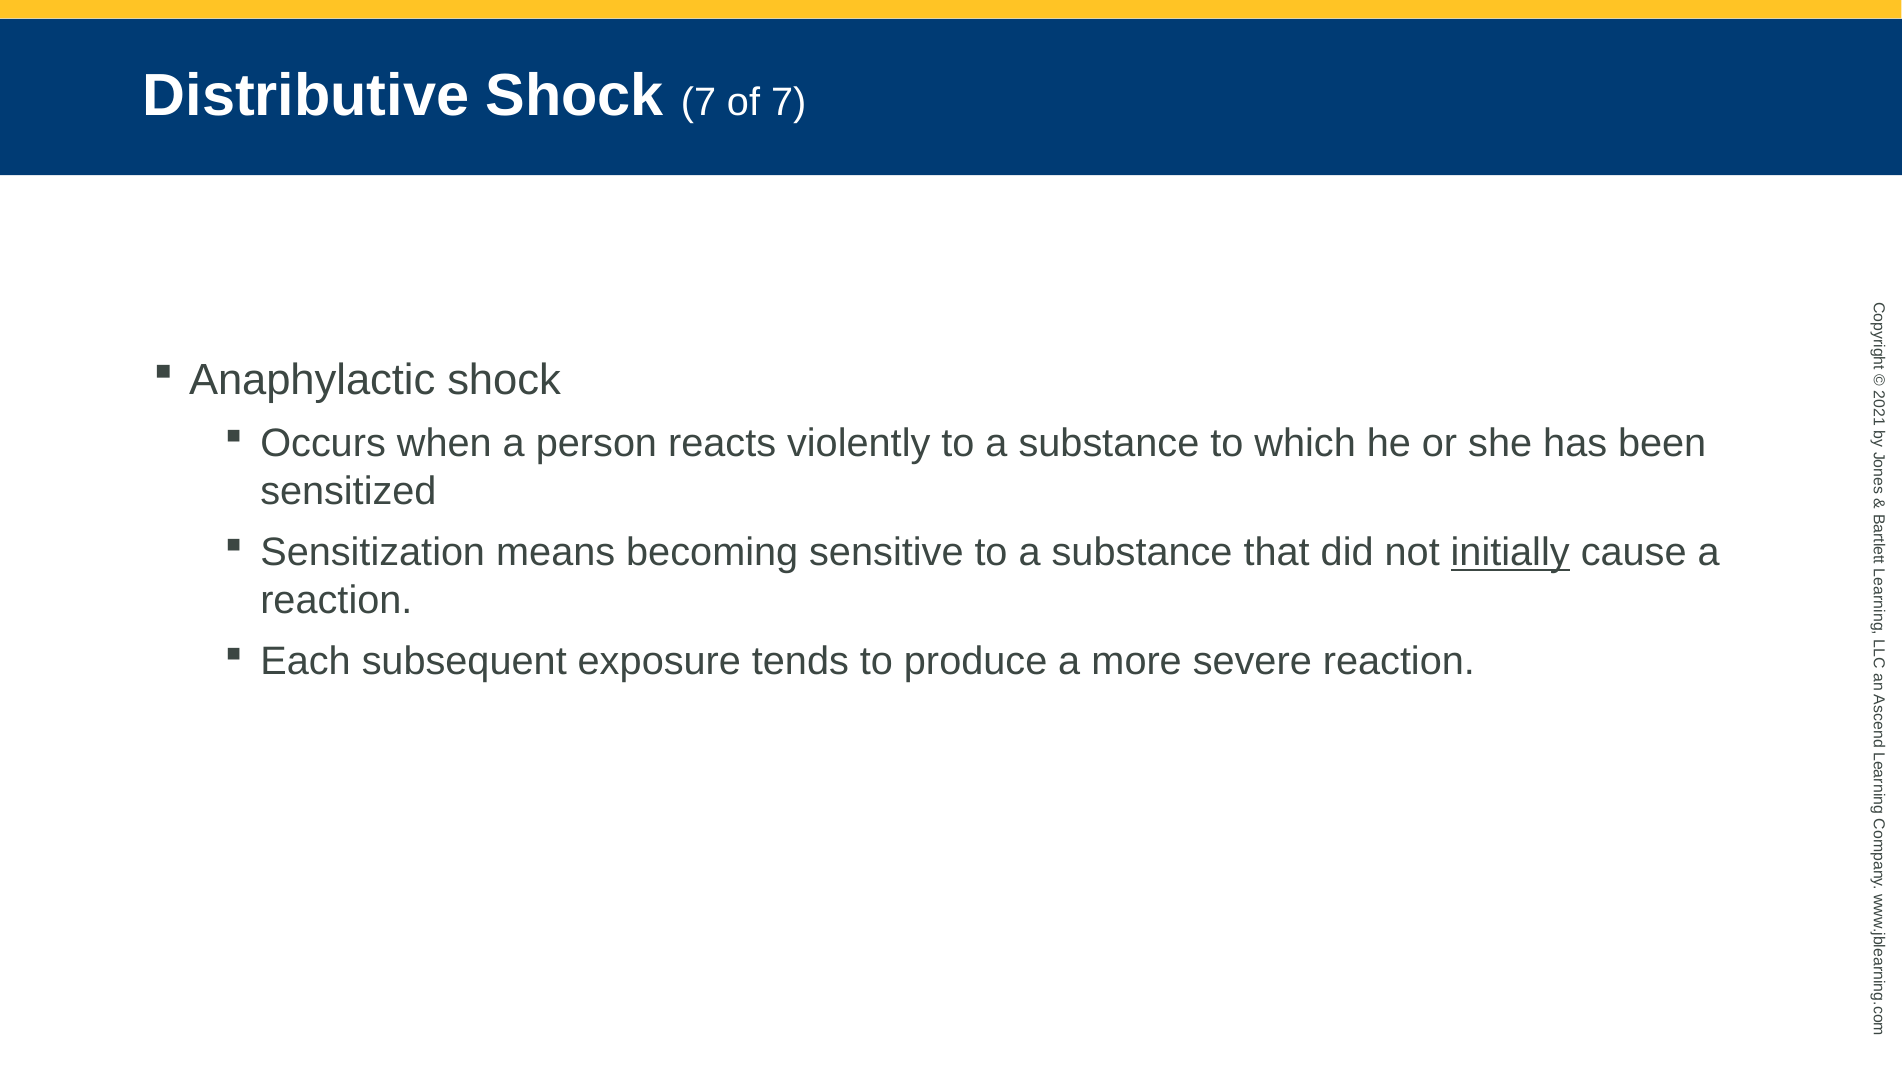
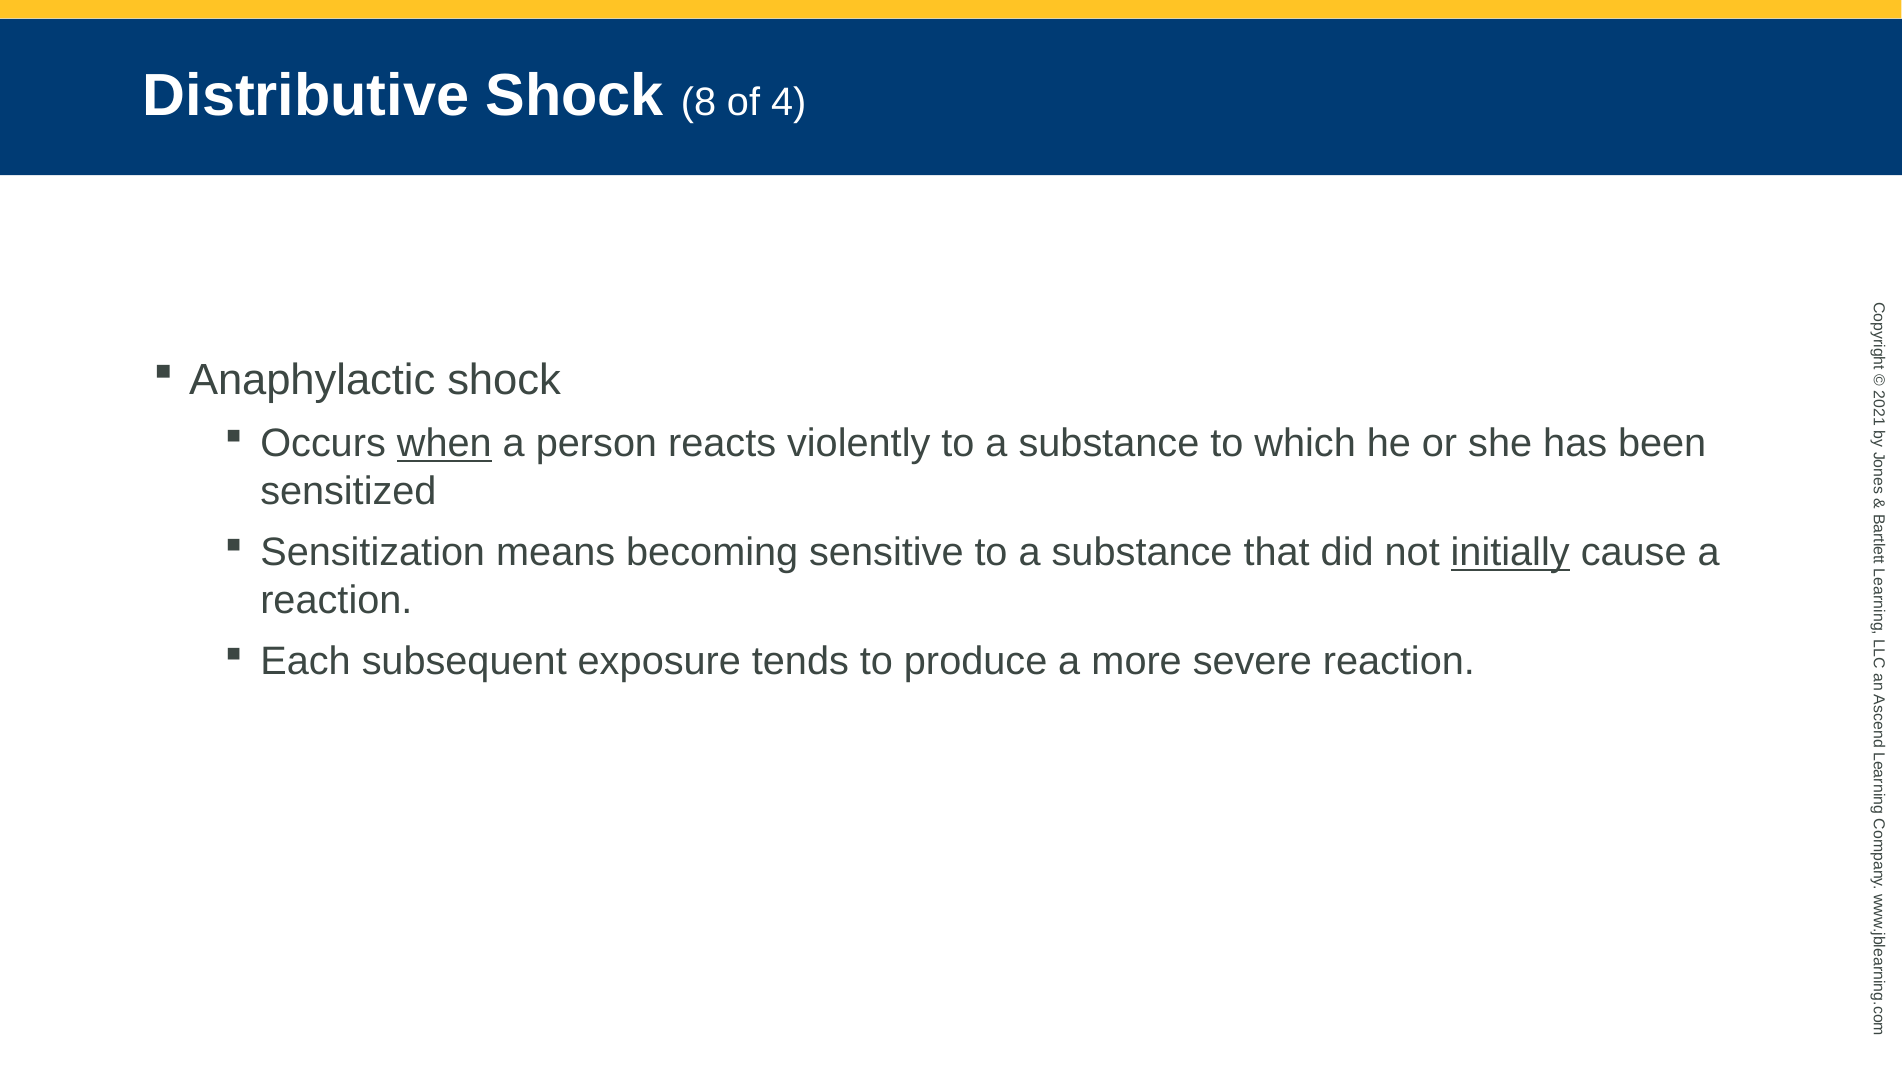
Shock 7: 7 -> 8 (698, 102)
of 7: 7 -> 4 (789, 102)
when underline: none -> present (444, 444)
